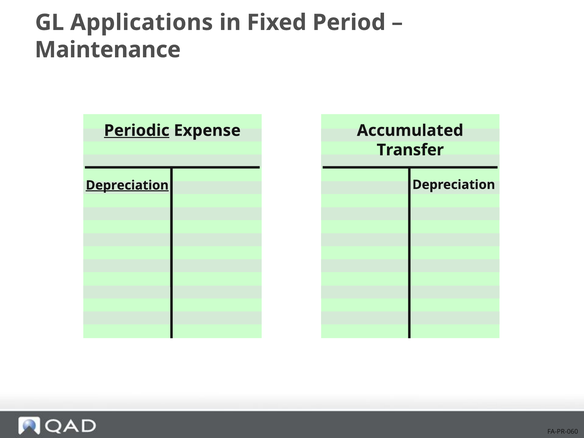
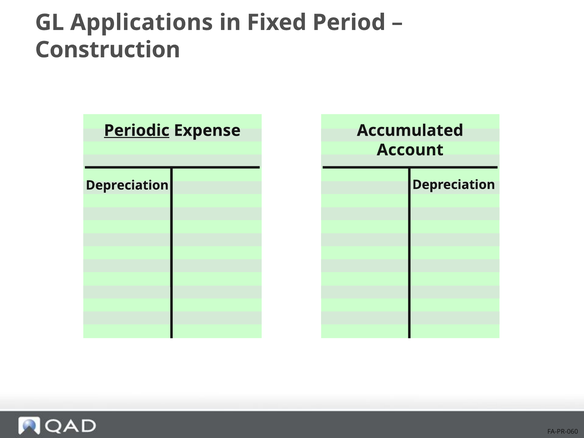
Maintenance: Maintenance -> Construction (108, 50)
Transfer: Transfer -> Account (410, 150)
Depreciation underline: present -> none (127, 185)
